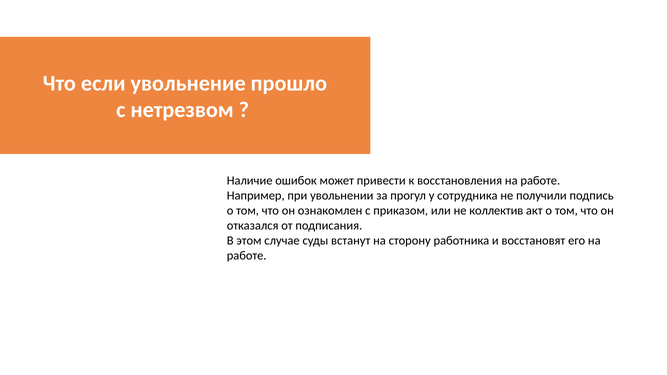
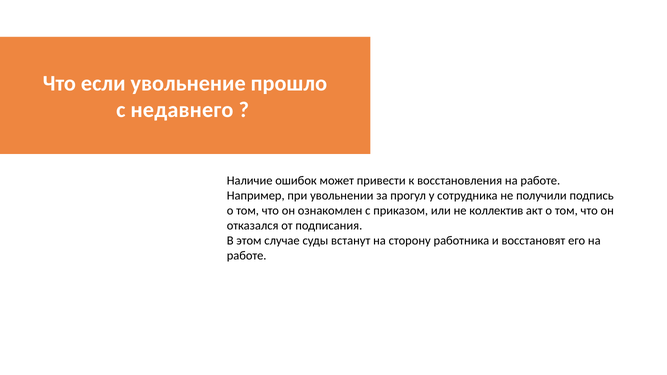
нетрезвом: нетрезвом -> недавнего (182, 110)
